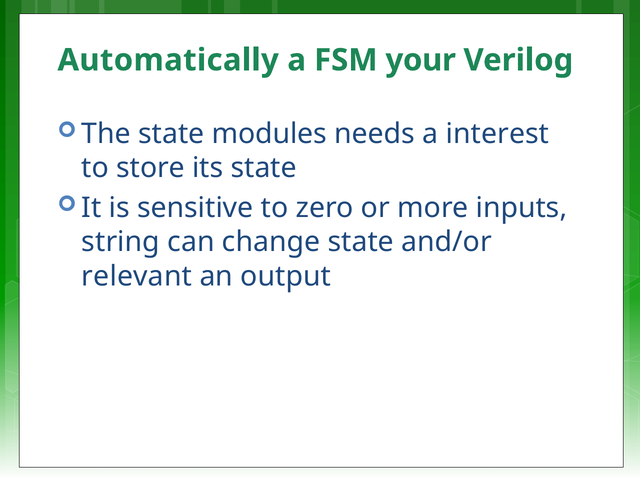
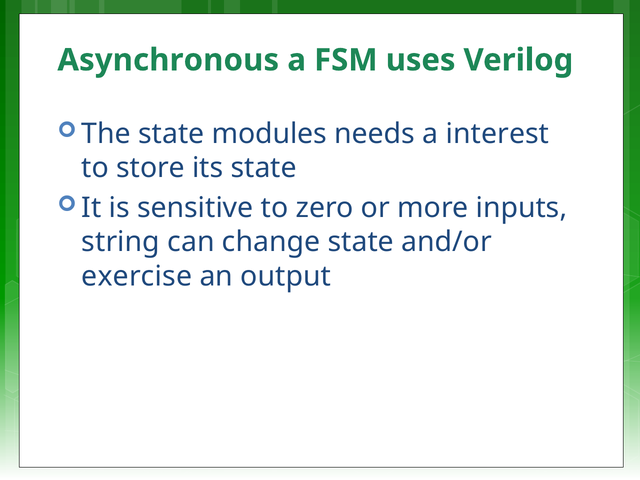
Automatically: Automatically -> Asynchronous (168, 60)
your: your -> uses (421, 60)
relevant: relevant -> exercise (137, 276)
